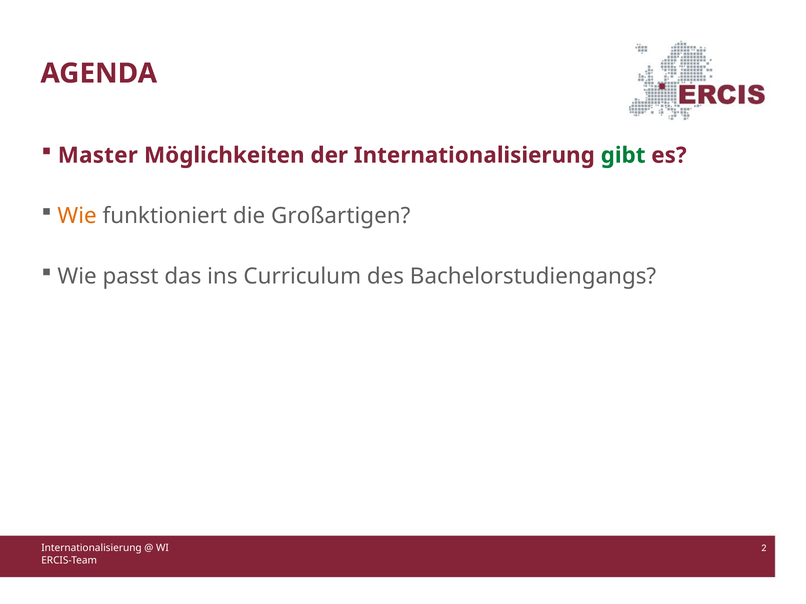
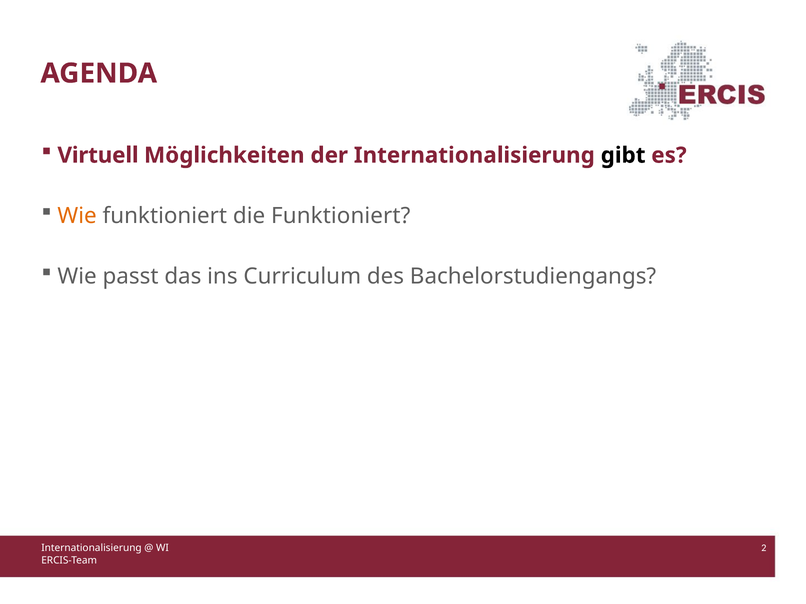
Master: Master -> Virtuell (98, 155)
gibt colour: green -> black (623, 155)
die Großartigen: Großartigen -> Funktioniert (341, 216)
